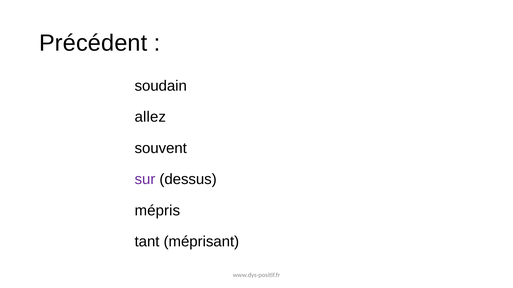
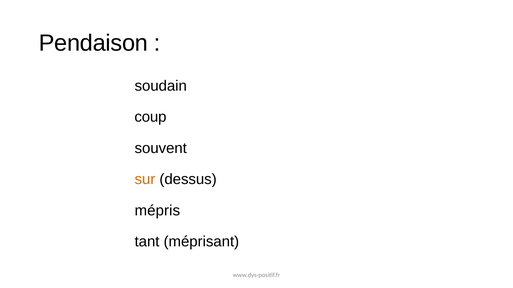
Précédent: Précédent -> Pendaison (93, 43)
allez: allez -> coup (150, 117)
sur colour: purple -> orange (145, 180)
